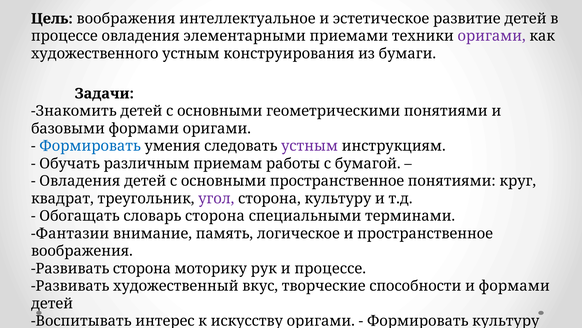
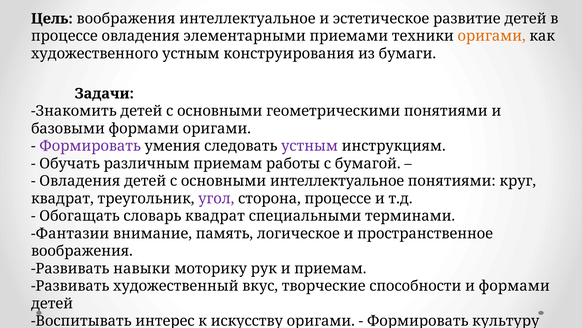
оригами colour: purple -> orange (492, 36)
Формировать colour: blue -> purple (90, 146)
основными пространственное: пространственное -> интеллектуальное (337, 181)
сторона культуру: культуру -> процессе (338, 198)
словарь сторона: сторона -> квадрат (215, 216)
Развивать сторона: сторона -> навыки (142, 268)
и процессе: процессе -> приемам (330, 268)
